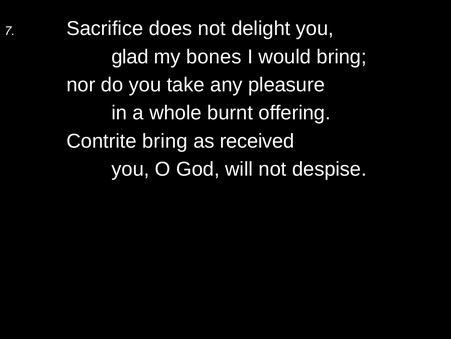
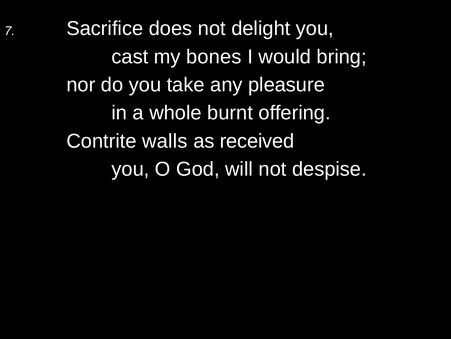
glad: glad -> cast (130, 57)
Contrite bring: bring -> walls (165, 141)
